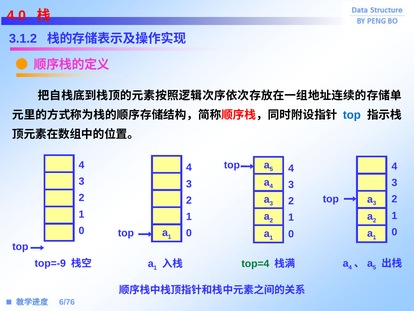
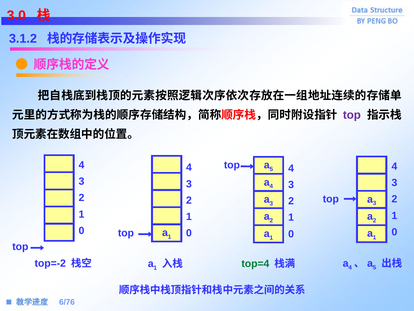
4.0: 4.0 -> 3.0 (16, 15)
top colour: blue -> purple (352, 115)
top=-9: top=-9 -> top=-2 (50, 263)
